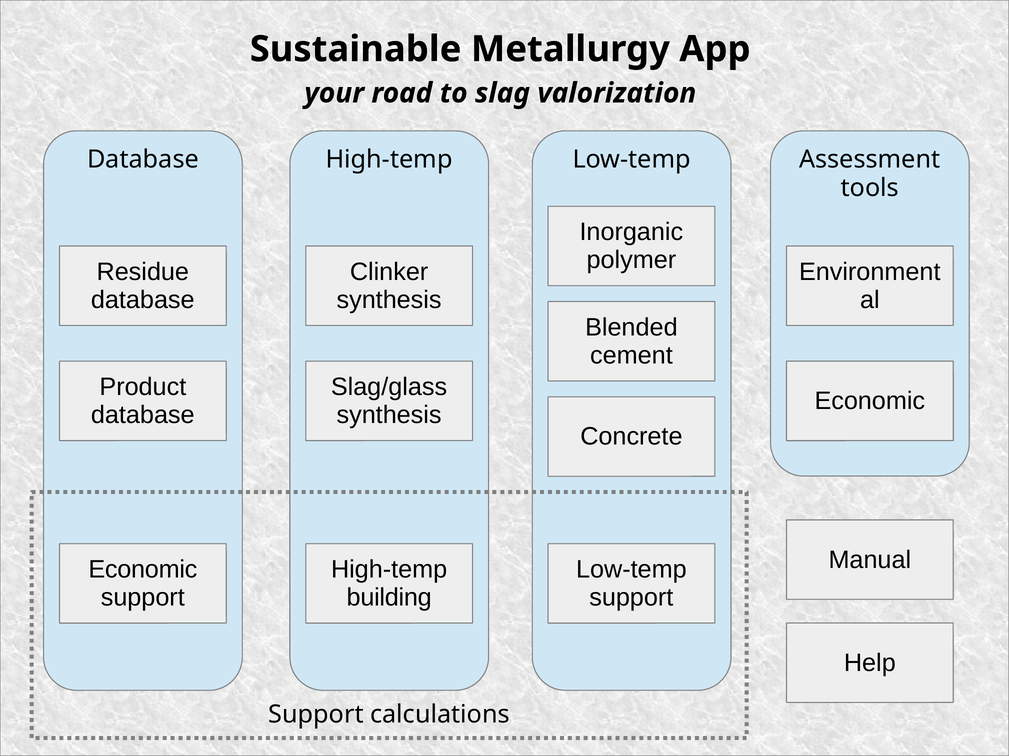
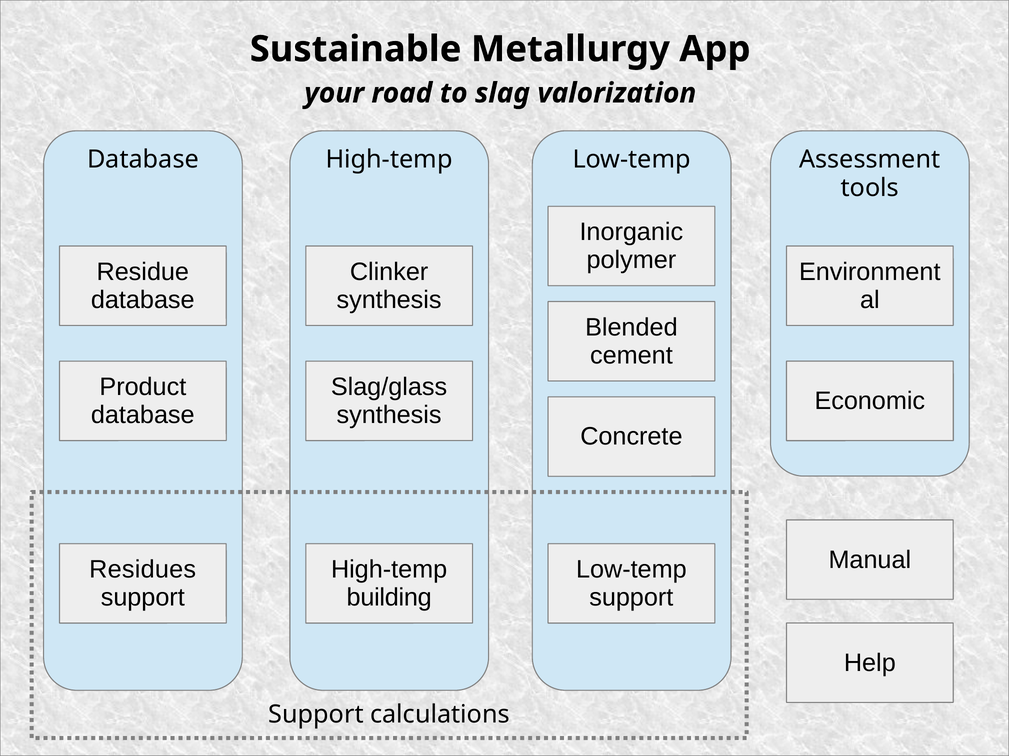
Economic: Economic -> Residues (143, 570)
